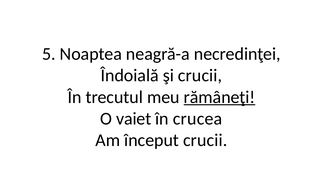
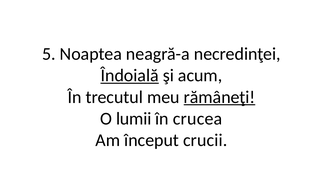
Îndoială underline: none -> present (130, 75)
şi crucii: crucii -> acum (200, 75)
vaiet: vaiet -> lumii (134, 118)
